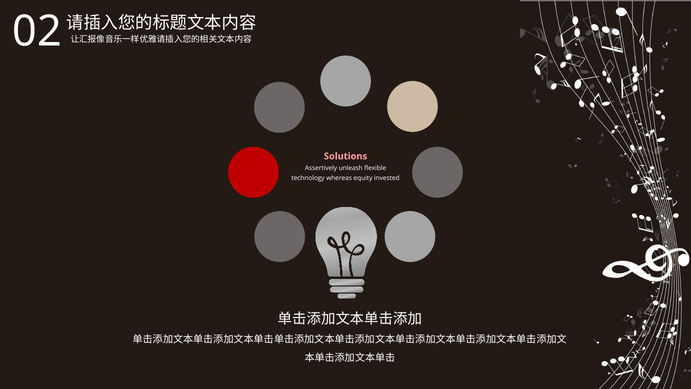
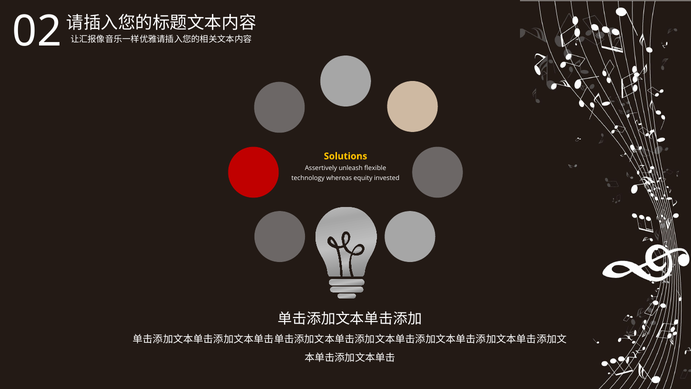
Solutions colour: pink -> yellow (346, 156)
